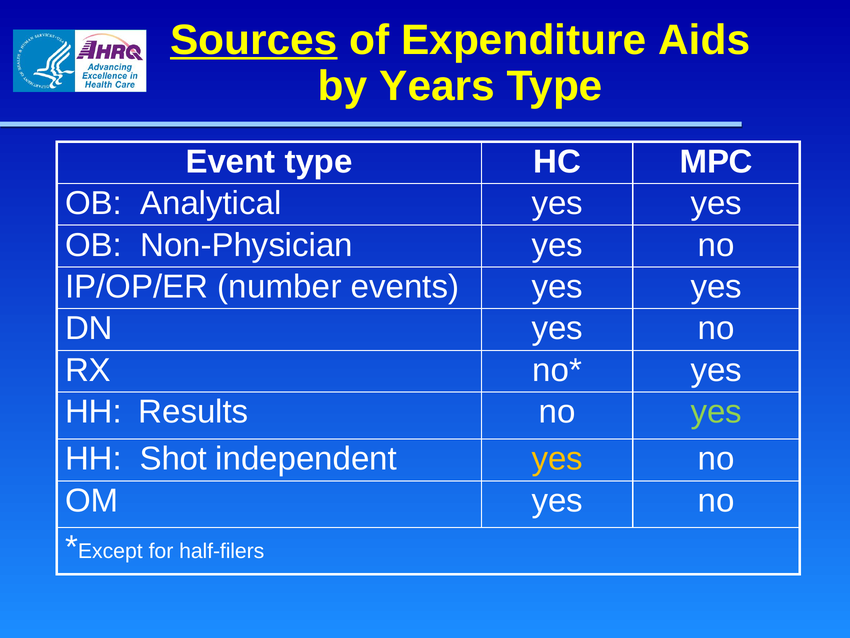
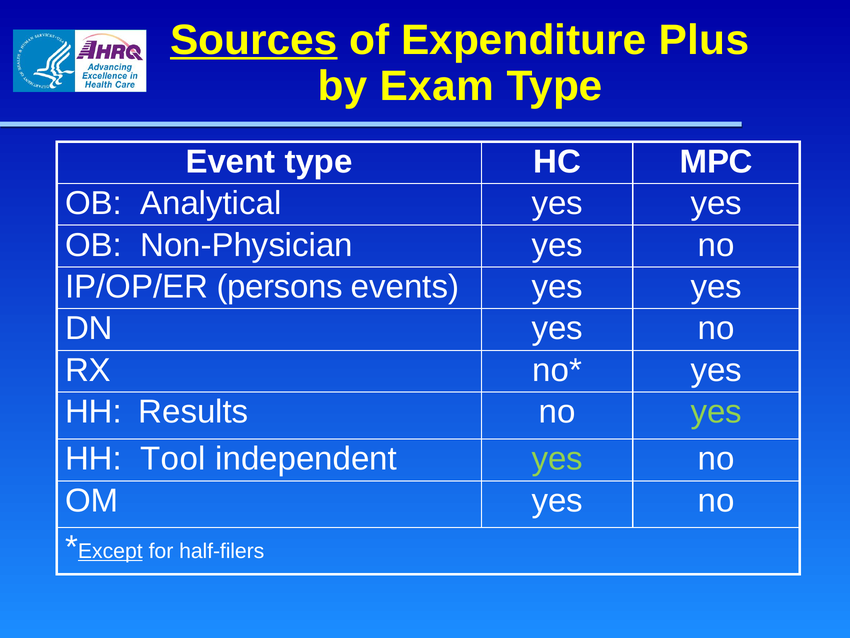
Aids: Aids -> Plus (704, 40)
Years: Years -> Exam (437, 86)
number: number -> persons (280, 287)
Shot: Shot -> Tool (173, 459)
yes colour: yellow -> light green (557, 459)
Except underline: none -> present (110, 551)
